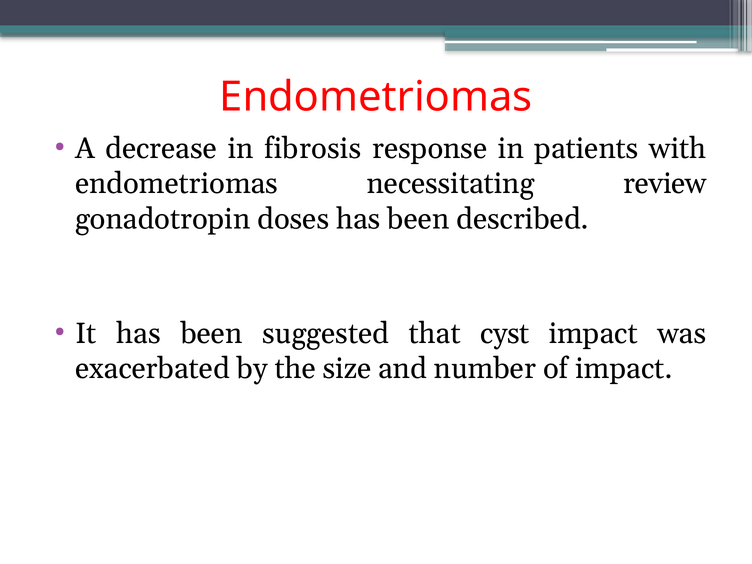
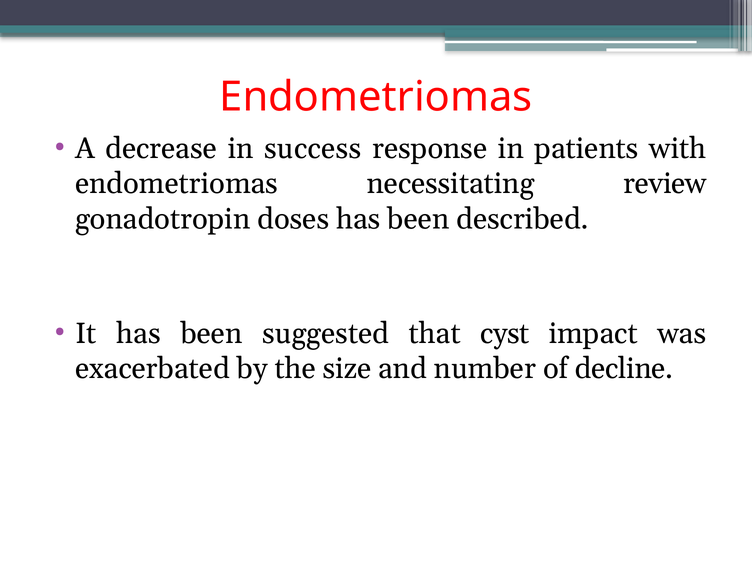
fibrosis: fibrosis -> success (313, 149)
of impact: impact -> decline (624, 369)
